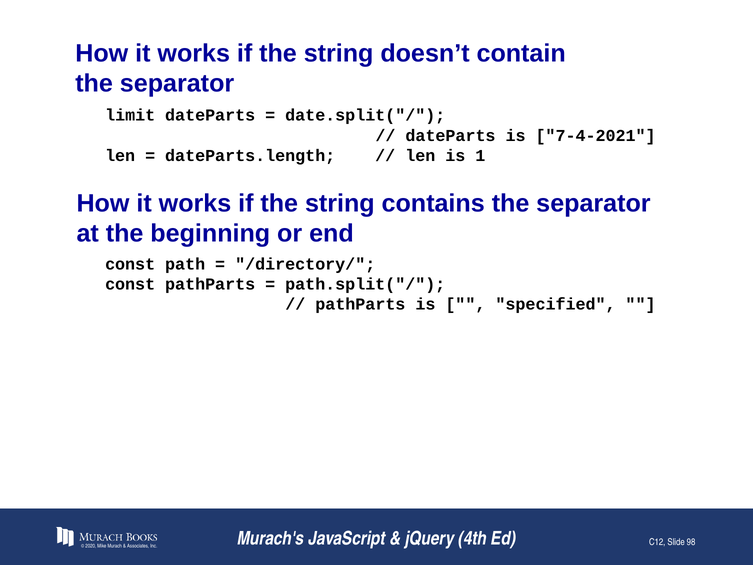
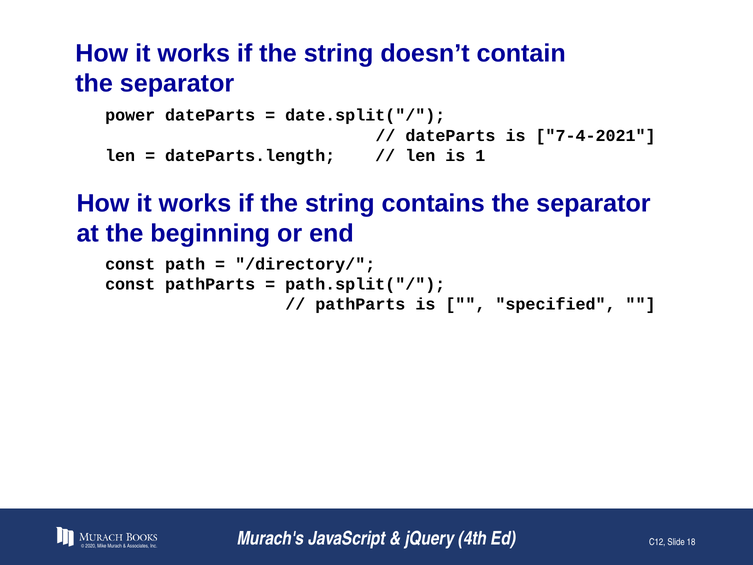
limit: limit -> power (130, 115)
98: 98 -> 18 (691, 542)
